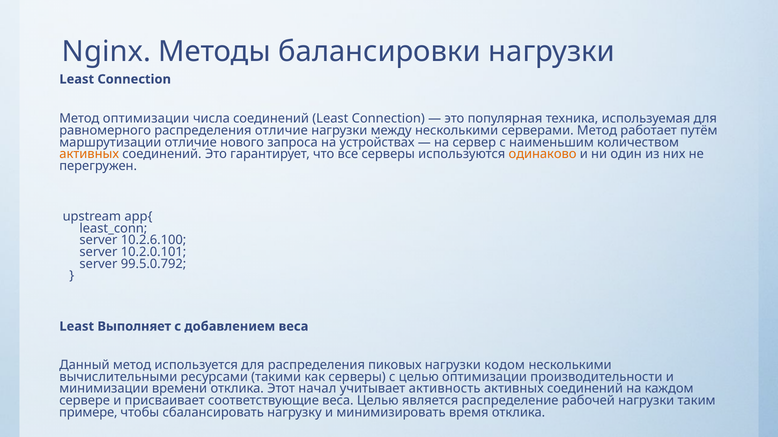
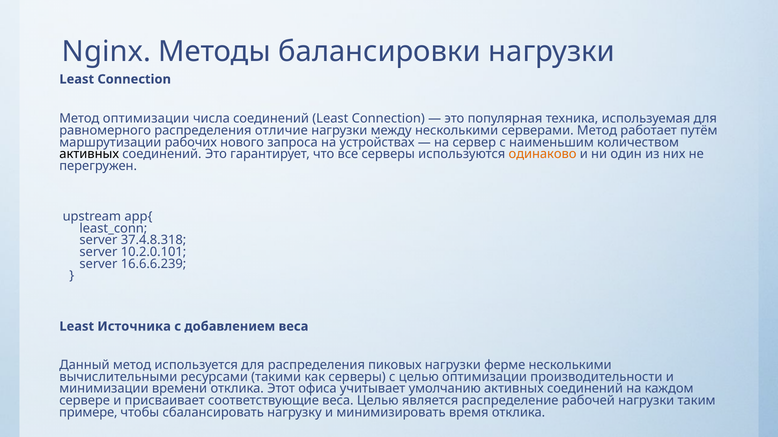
маршрутизации отличие: отличие -> рабочих (191, 143)
активных colour: orange -> black (89, 154)
10.2.6.100: 10.2.6.100 -> 37.4.8.318 (154, 241)
99.5.0.792: 99.5.0.792 -> 16.6.6.239 (154, 264)
Выполняет: Выполняет -> Источника (134, 327)
кодом: кодом -> ферме (505, 366)
начал: начал -> офиса (317, 389)
активность: активность -> умолчанию (445, 389)
